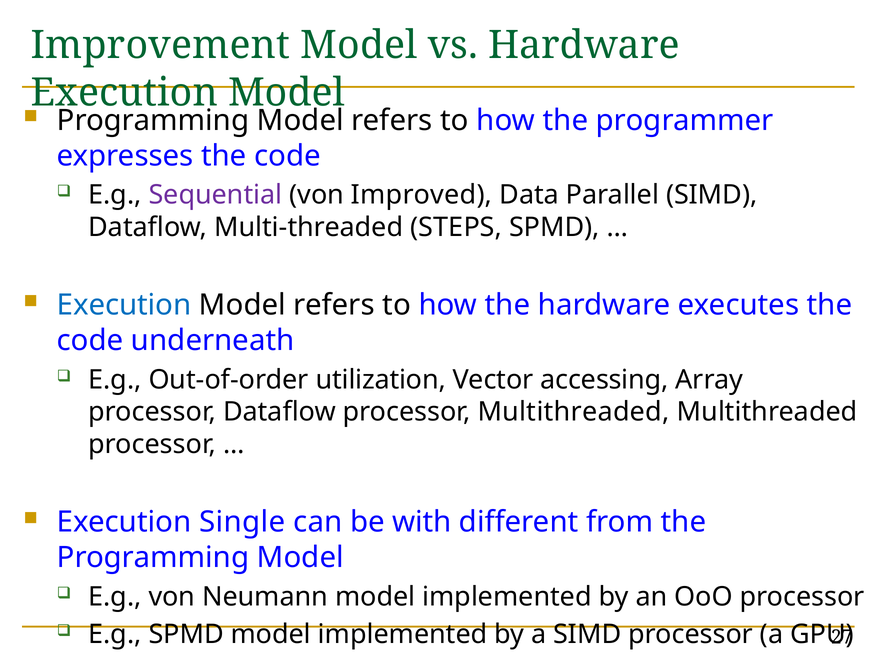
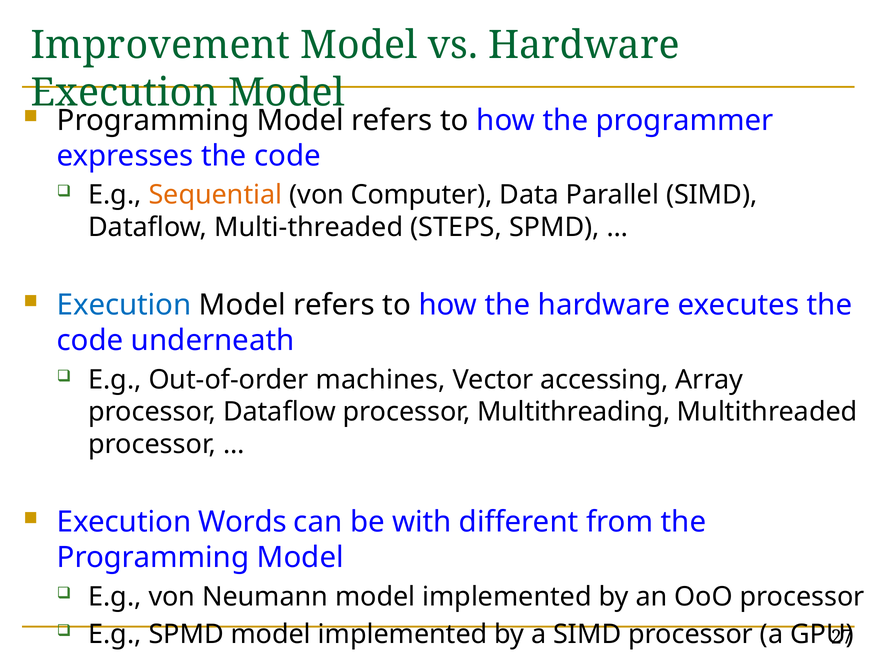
Sequential colour: purple -> orange (215, 195)
Improved: Improved -> Computer (422, 195)
utilization: utilization -> machines (381, 380)
processor Multithreaded: Multithreaded -> Multithreading (574, 412)
Single: Single -> Words (243, 522)
